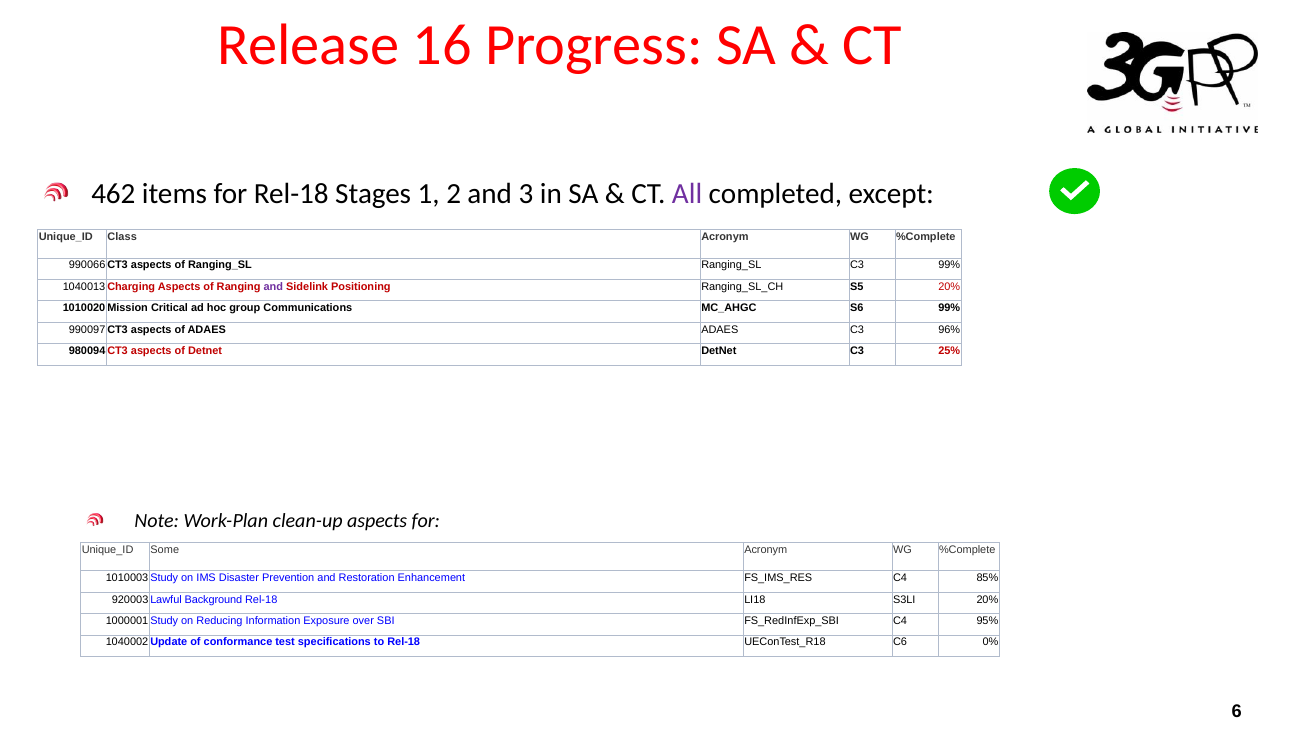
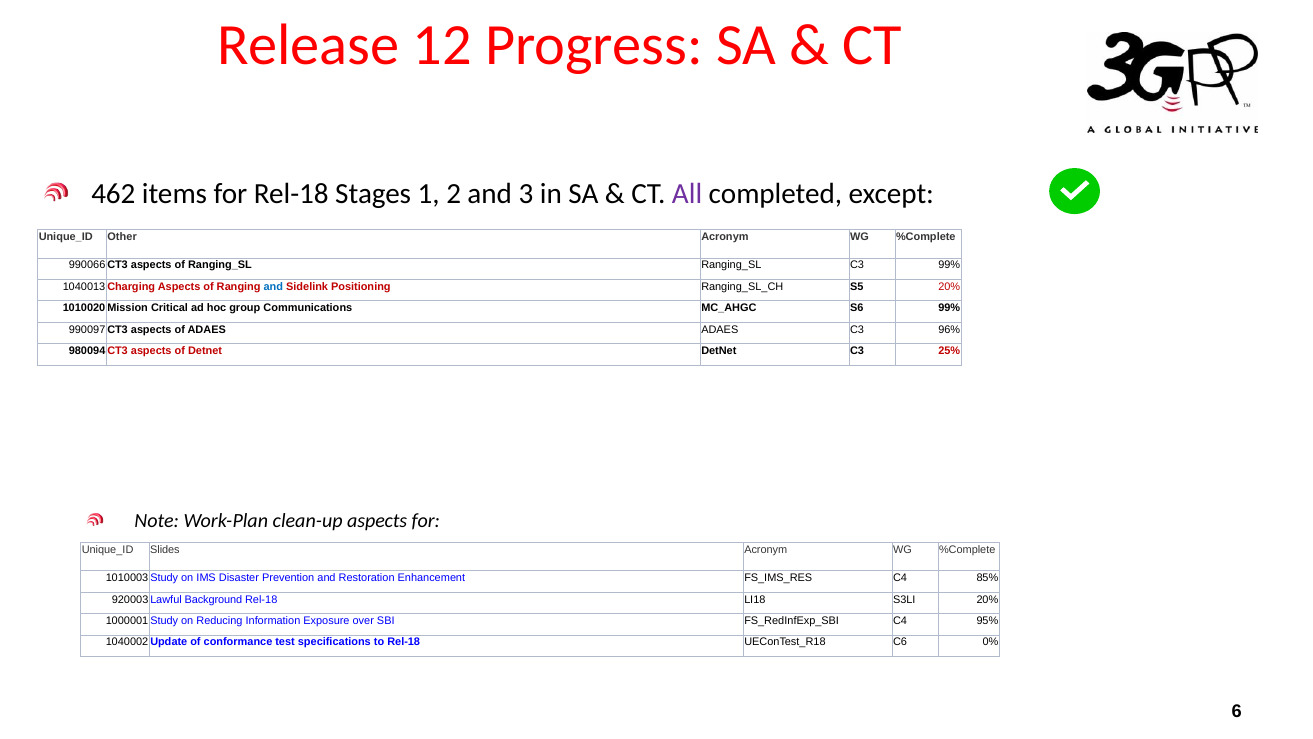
16: 16 -> 12 (442, 46)
Class: Class -> Other (122, 237)
and colour: purple -> blue (273, 286)
Some: Some -> Slides (165, 549)
